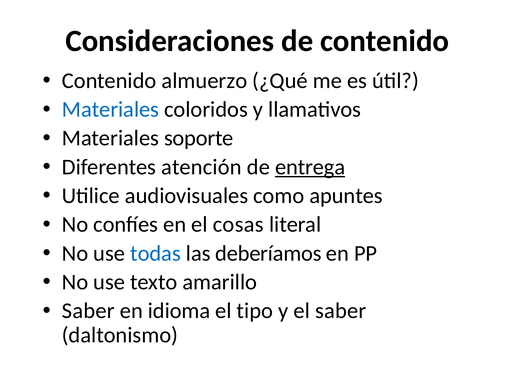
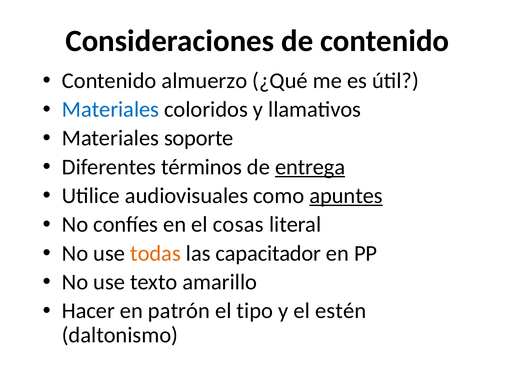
atención: atención -> términos (202, 167)
apuntes underline: none -> present (346, 196)
todas colour: blue -> orange (156, 254)
deberíamos: deberíamos -> capacitador (268, 254)
Saber: Saber -> Hacer (88, 311)
idioma: idioma -> patrón (179, 311)
el saber: saber -> estén (341, 311)
